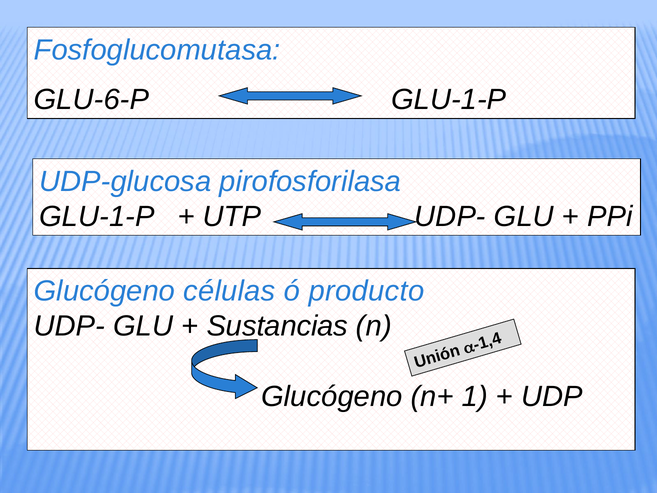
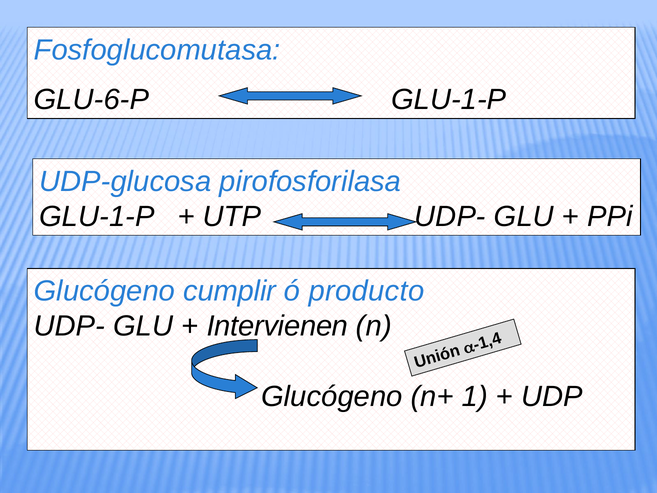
células: células -> cumplir (230, 291)
Sustancias: Sustancias -> Intervienen (277, 326)
